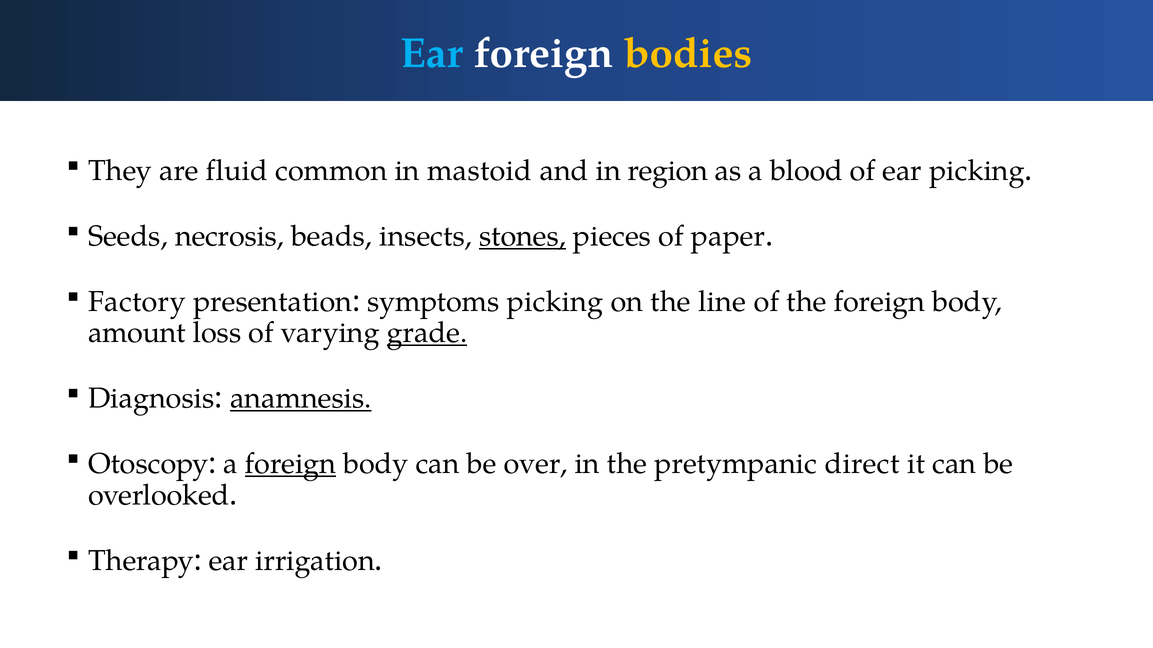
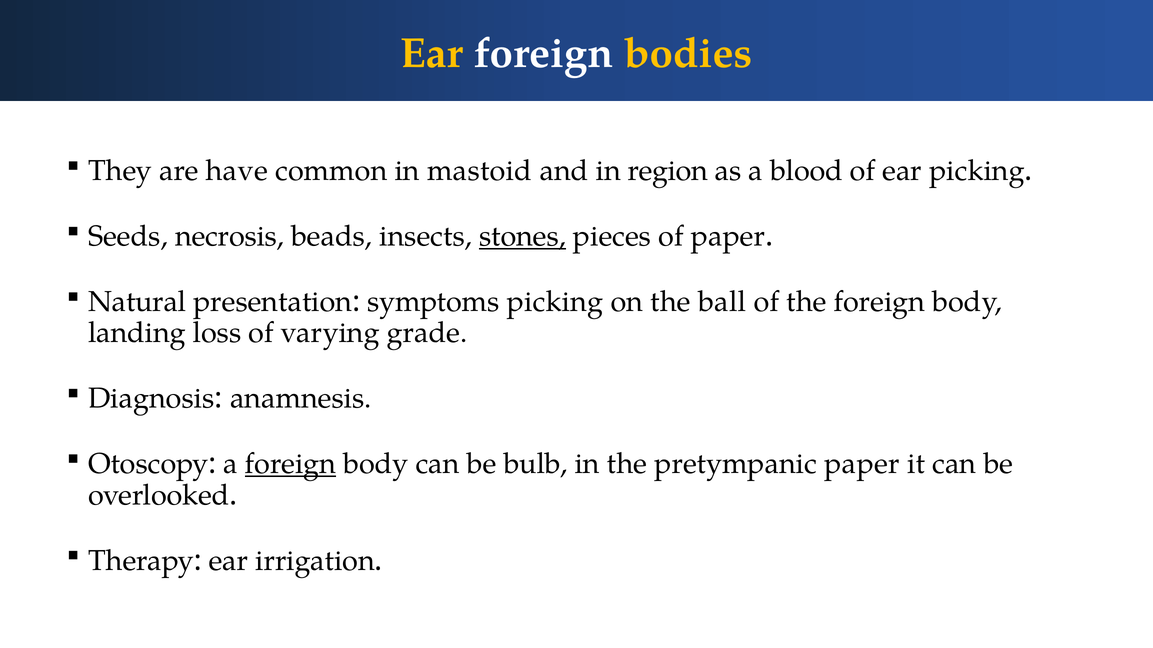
Ear colour: light blue -> yellow (432, 53)
fluid: fluid -> have (237, 171)
Factory: Factory -> Natural (137, 302)
line: line -> ball (722, 302)
amount: amount -> landing (137, 333)
grade underline: present -> none (427, 333)
anamnesis underline: present -> none (301, 399)
over: over -> bulb (536, 464)
pretympanic direct: direct -> paper (862, 464)
